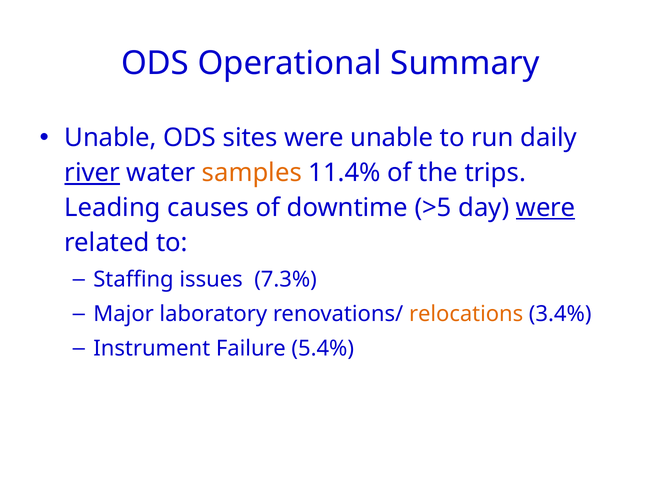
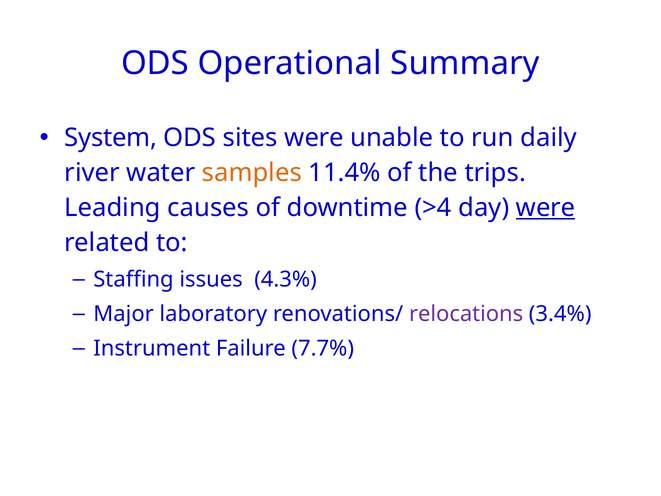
Unable: Unable -> System (111, 138)
river underline: present -> none (92, 173)
>5: >5 -> >4 (433, 208)
7.3%: 7.3% -> 4.3% (286, 279)
relocations colour: orange -> purple (466, 314)
5.4%: 5.4% -> 7.7% (323, 348)
